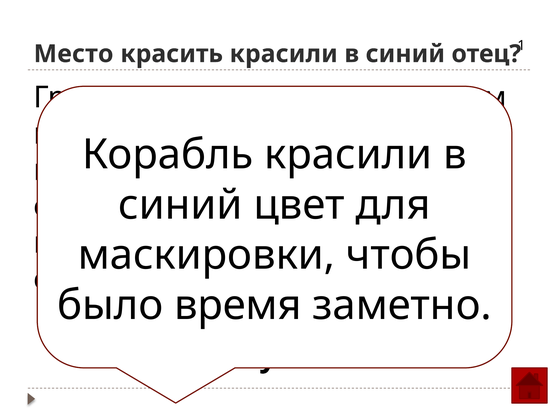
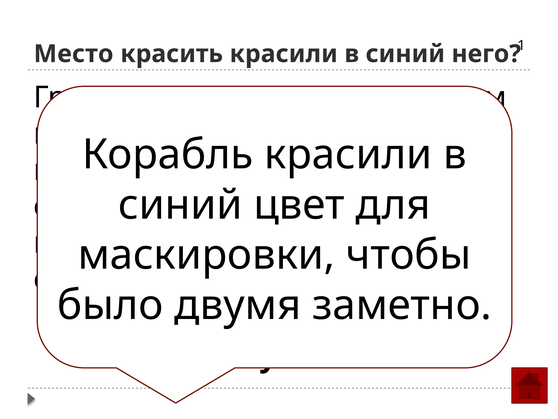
отец: отец -> него (486, 54)
время: время -> двумя (238, 305)
